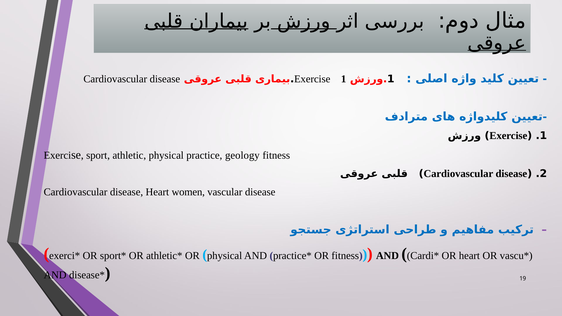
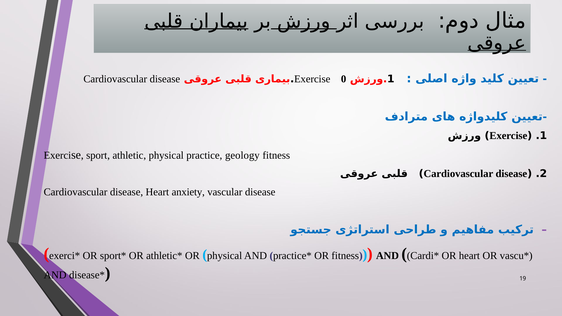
Exercise 1: 1 -> 0 (344, 79)
women: women -> anxiety (188, 192)
